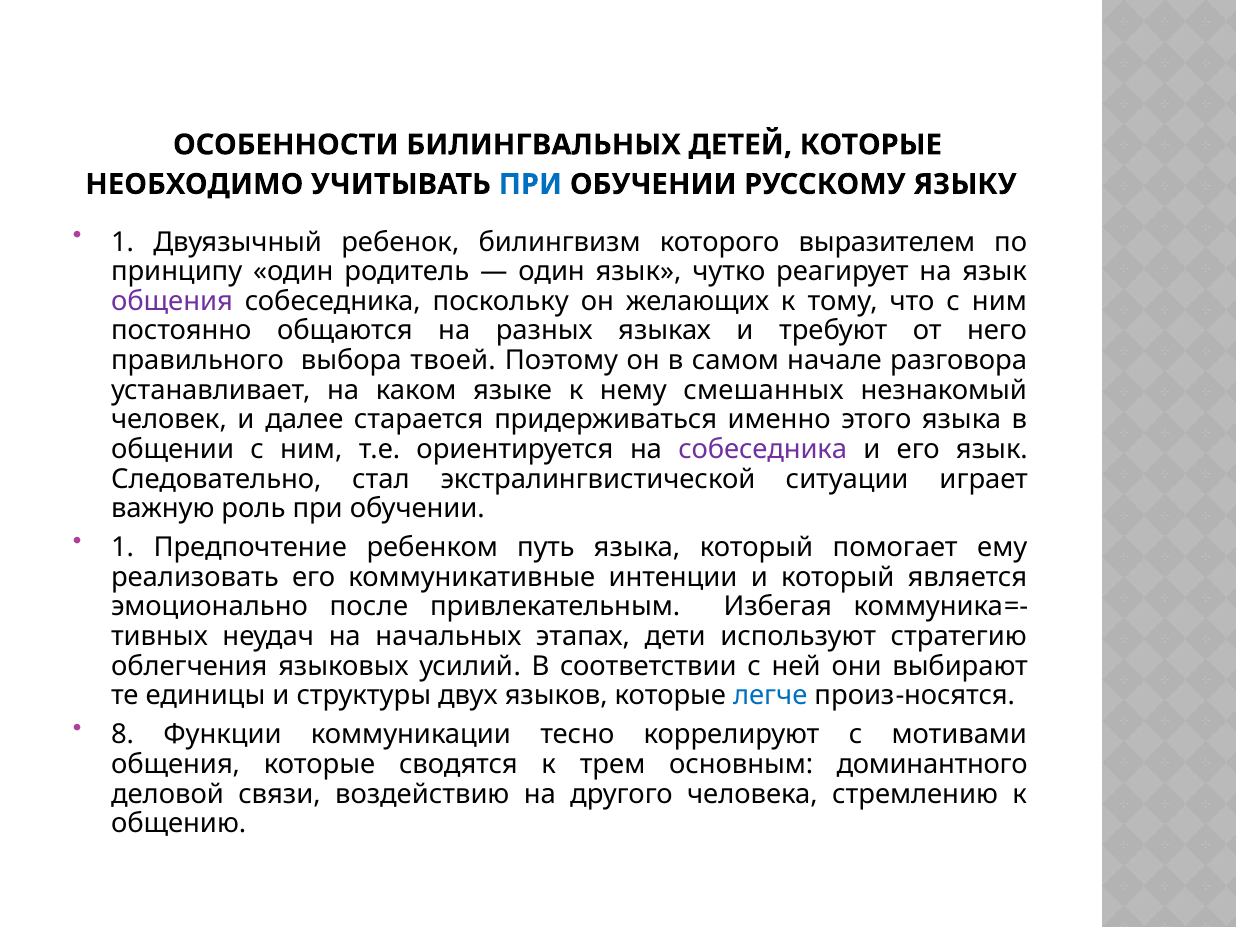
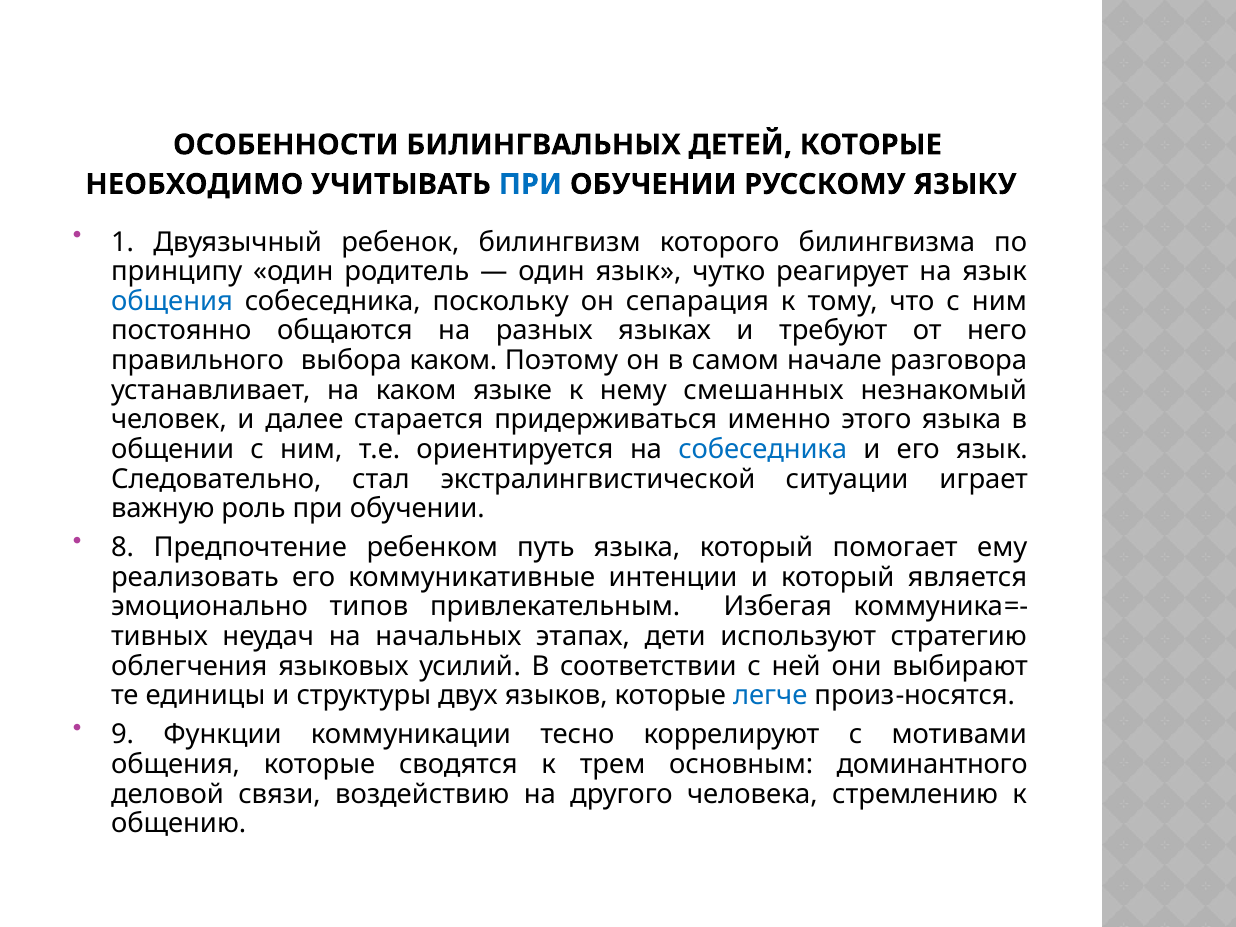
выразителем: выразителем -> билингвизма (887, 242)
общения colour: purple -> blue (172, 301)
желающих: желающих -> сепарация (697, 301)
выбора твоей: твоей -> каком (453, 361)
собеседника colour: purple -> blue (763, 449)
1: 1 -> 8 (123, 548)
после: после -> типов (369, 607)
8: 8 -> 9 (123, 735)
